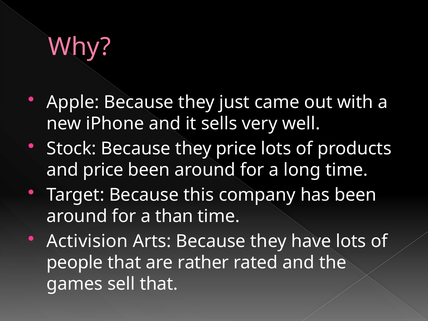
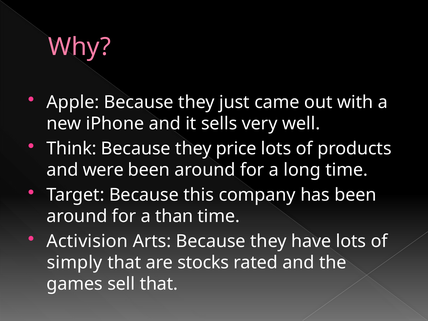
Stock: Stock -> Think (72, 149)
and price: price -> were (103, 170)
people: people -> simply (75, 263)
rather: rather -> stocks (203, 263)
